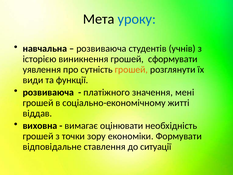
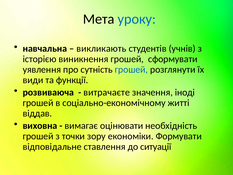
розвиваюча: розвиваюча -> викликають (101, 48)
грошей colour: orange -> blue (131, 69)
платіжного: платіжного -> витрачаєте (107, 92)
мені: мені -> іноді (185, 92)
